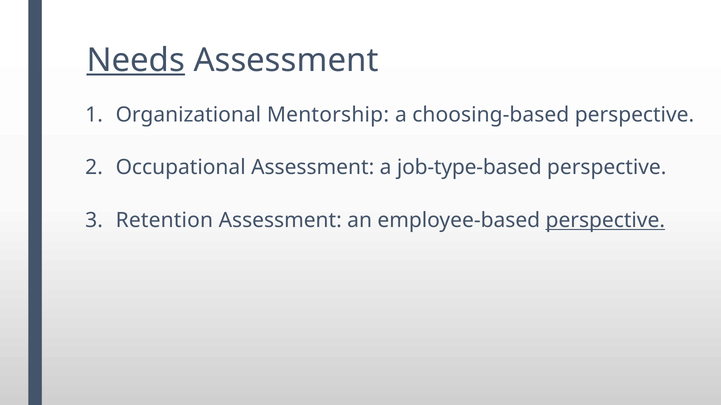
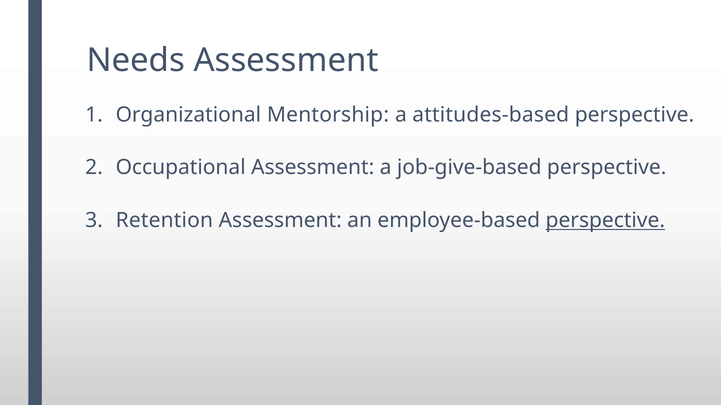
Needs underline: present -> none (136, 61)
choosing-based: choosing-based -> attitudes-based (491, 115)
job-type-based: job-type-based -> job-give-based (469, 168)
